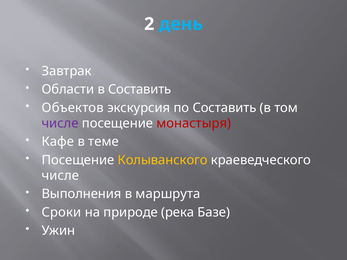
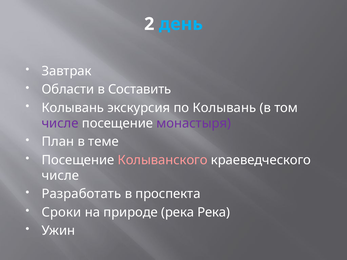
Объектов: Объектов -> Колывань (73, 108)
по Составить: Составить -> Колывань (224, 108)
монастыря colour: red -> purple (194, 123)
Кафе: Кафе -> План (58, 142)
Колыванского colour: yellow -> pink (163, 160)
Выполнения: Выполнения -> Разработать (81, 194)
маршрута: маршрута -> проспекта (168, 194)
река Базе: Базе -> Река (214, 212)
